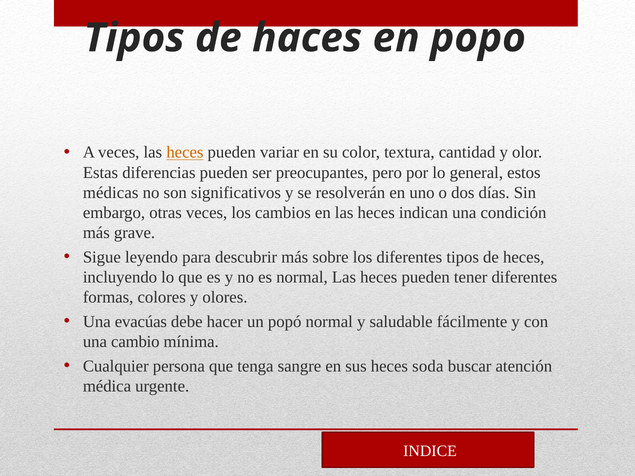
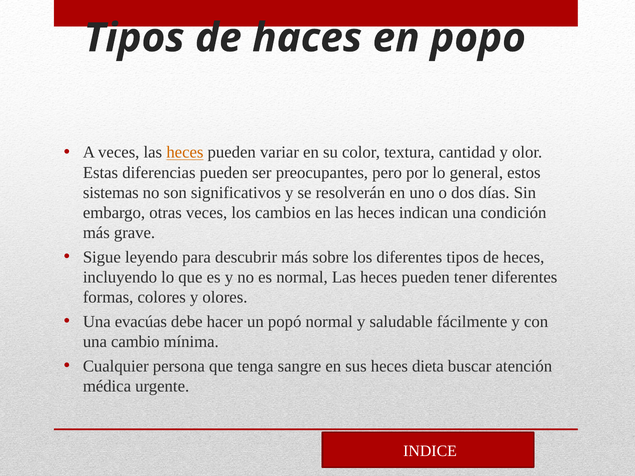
médicas: médicas -> sistemas (111, 193)
soda: soda -> dieta (428, 366)
